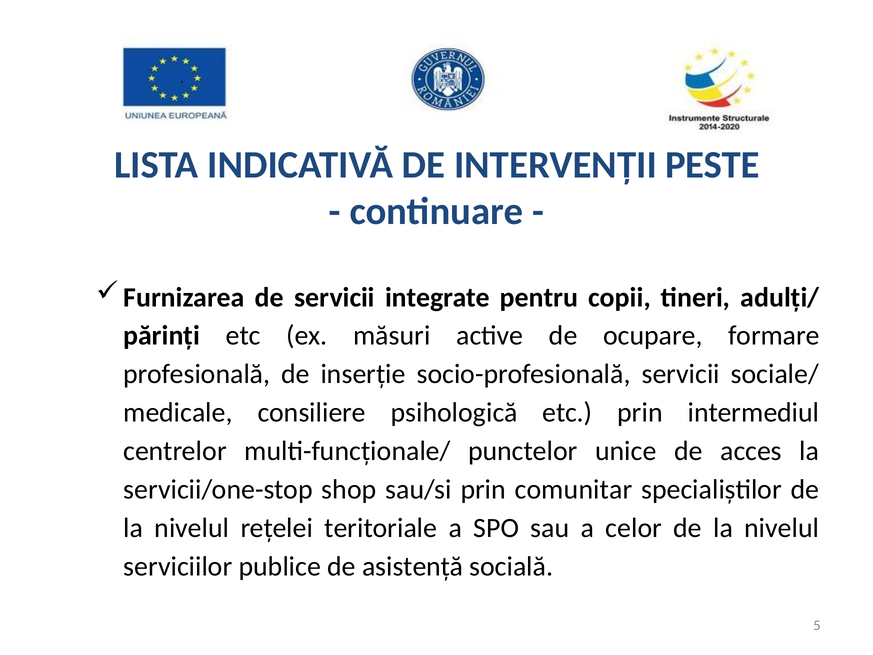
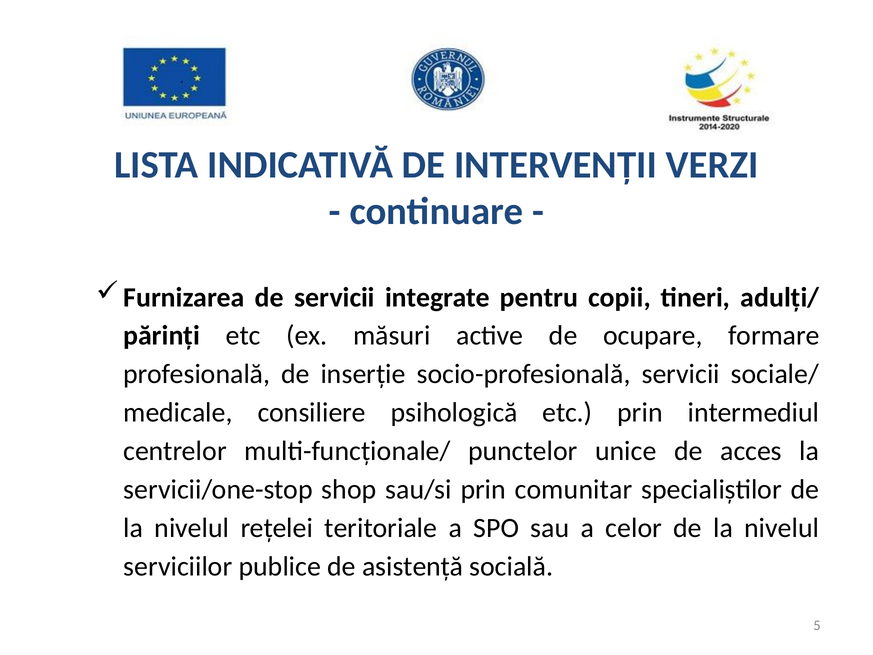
PESTE: PESTE -> VERZI (712, 165)
